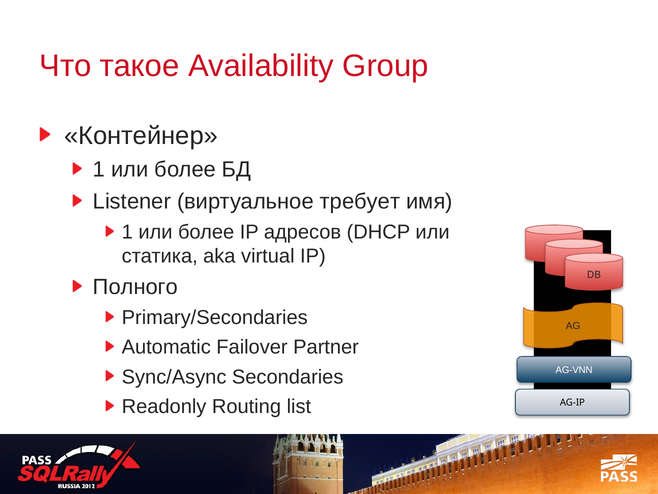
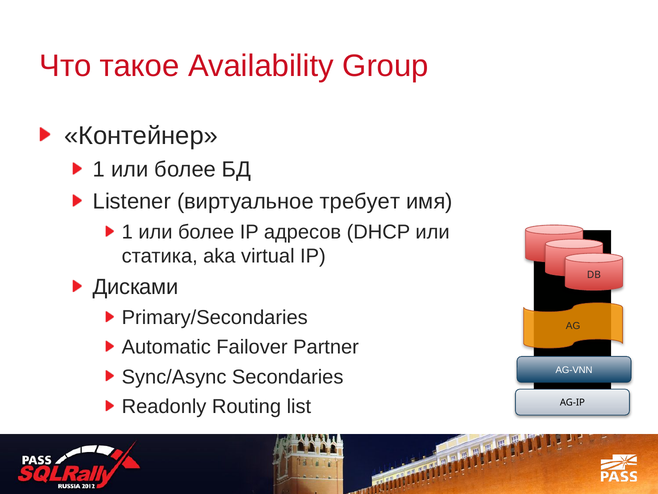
Полного: Полного -> Дисками (136, 287)
